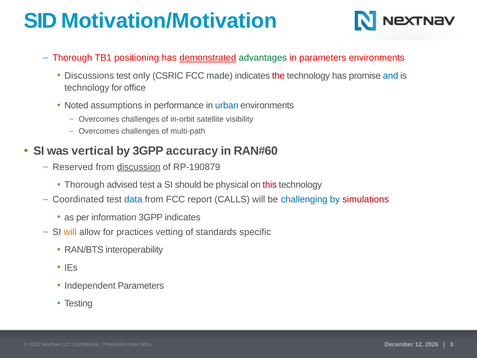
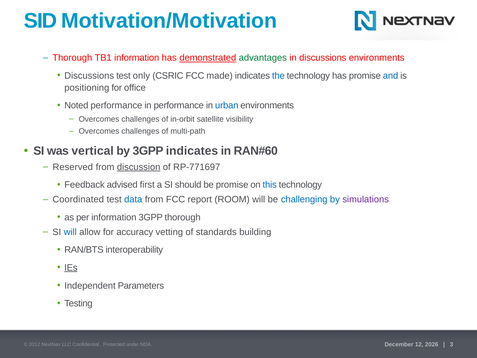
TB1 positioning: positioning -> information (137, 58)
in parameters: parameters -> discussions (323, 58)
the colour: red -> blue (278, 76)
technology: technology -> positioning (87, 88)
Noted assumptions: assumptions -> performance (116, 105)
3GPP accuracy: accuracy -> indicates (192, 151)
RP-190879: RP-190879 -> RP-771697 (197, 167)
Thorough: Thorough -> Feedback (85, 185)
advised test: test -> first (147, 185)
be physical: physical -> promise (232, 185)
this colour: red -> blue (270, 185)
CALLS: CALLS -> ROOM (232, 199)
simulations colour: red -> purple (366, 199)
3GPP indicates: indicates -> thorough (183, 217)
will colour: orange -> blue (70, 232)
practices: practices -> accuracy (135, 232)
specific: specific -> building (255, 232)
IEs underline: none -> present (71, 268)
